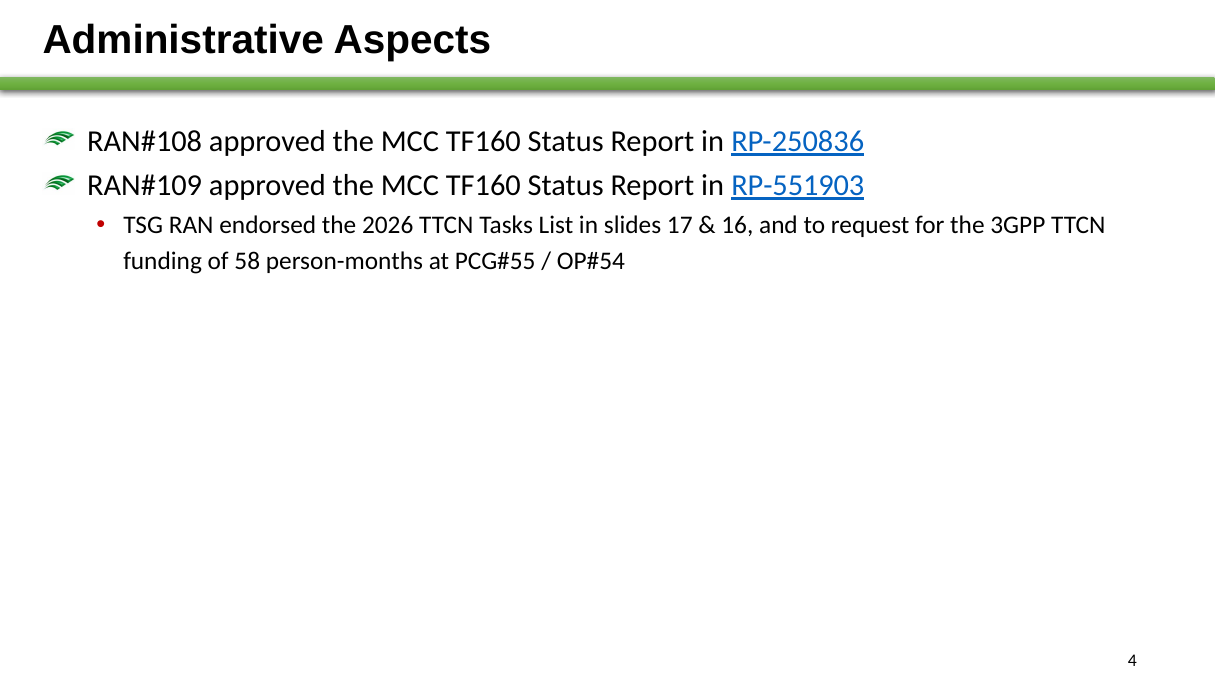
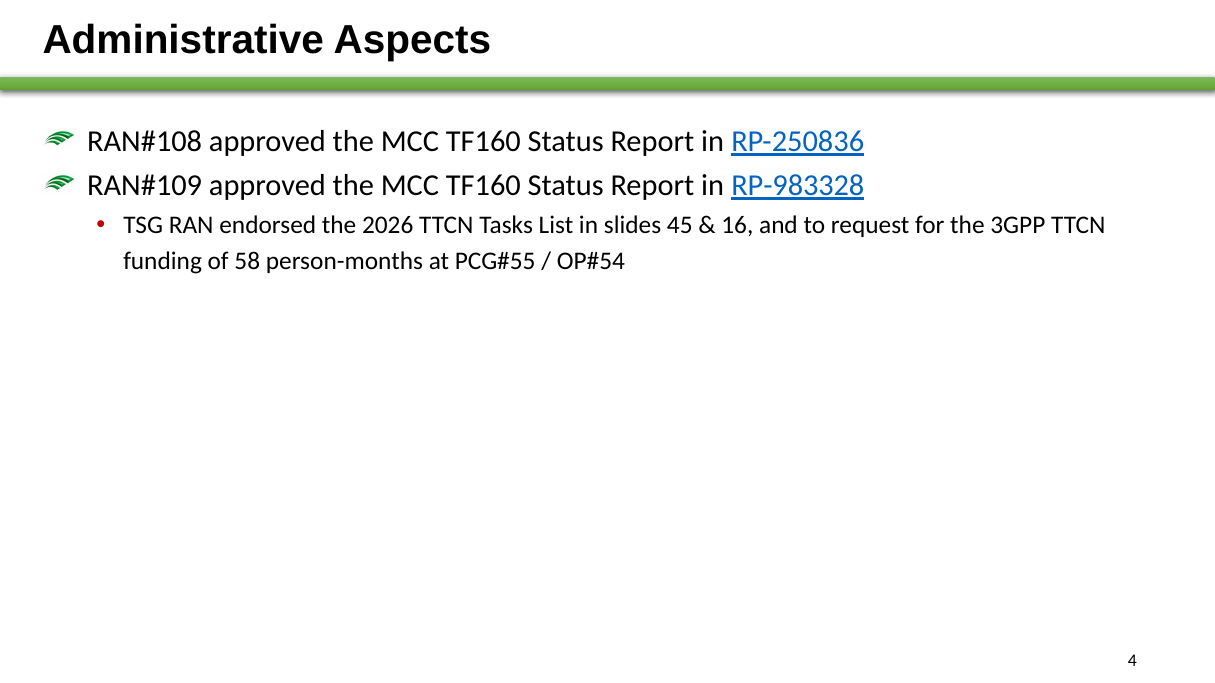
RP-551903: RP-551903 -> RP-983328 (798, 186)
17: 17 -> 45 (680, 225)
